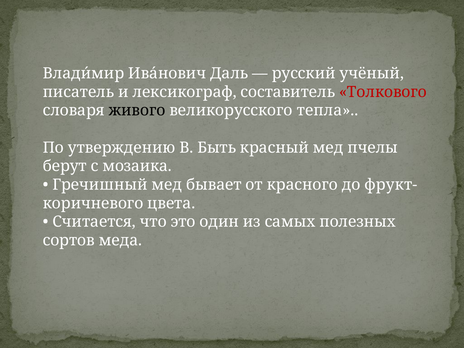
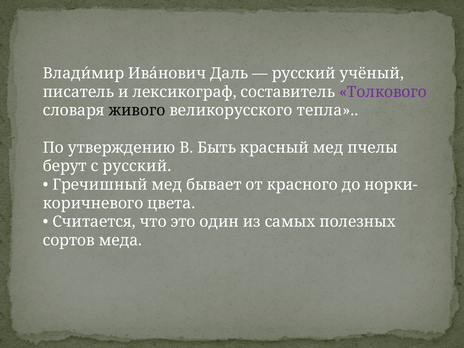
Толкового colour: red -> purple (383, 92)
с мозаика: мозаика -> русский (137, 166)
фрукт-: фрукт- -> норки- (391, 185)
